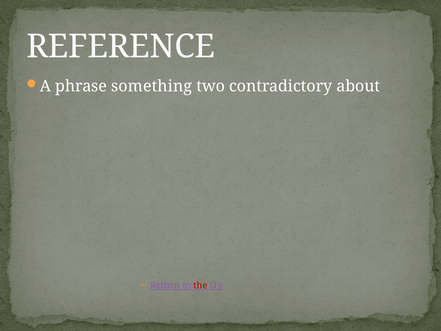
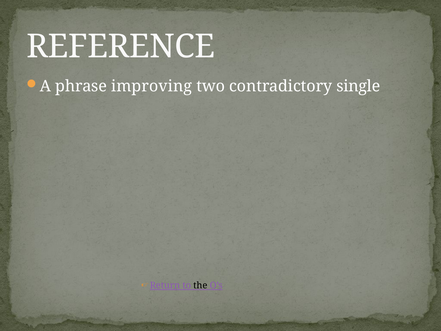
something: something -> improving (152, 86)
about: about -> single (358, 86)
the colour: red -> black (200, 285)
